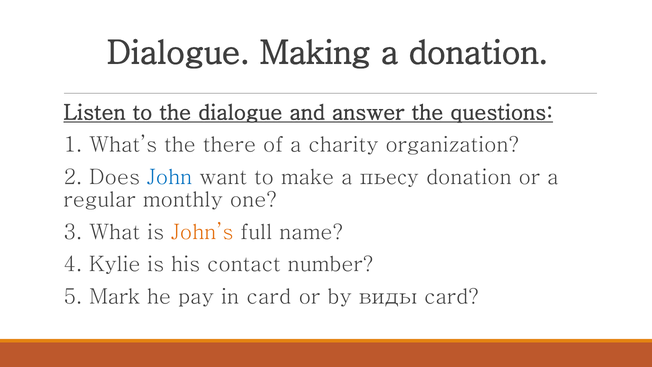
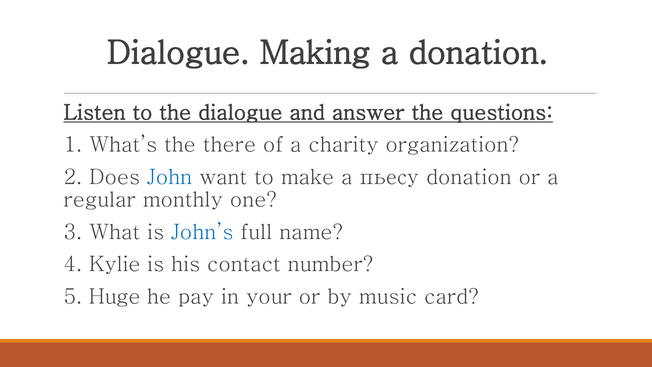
John’s colour: orange -> blue (202, 232)
Mark: Mark -> Huge (115, 296)
in card: card -> your (269, 296)
виды: виды -> music (388, 296)
